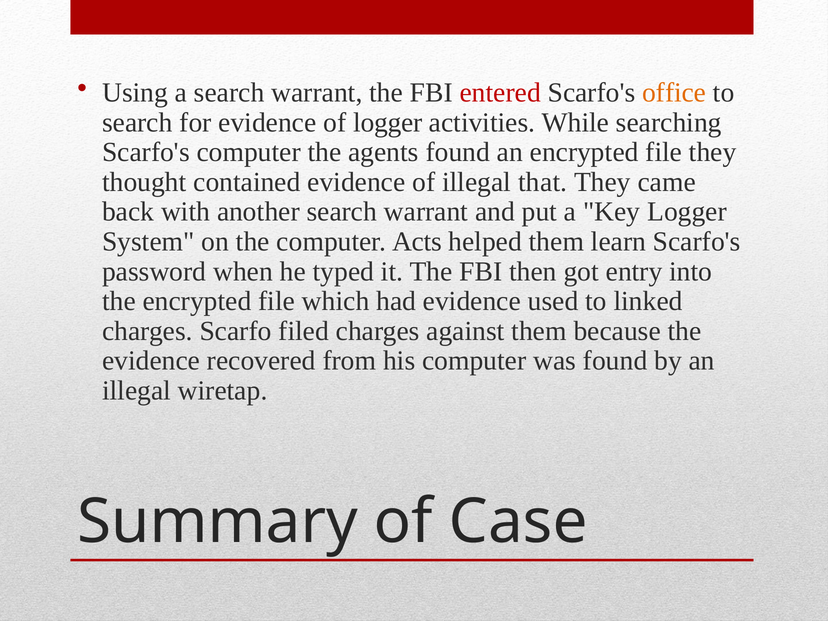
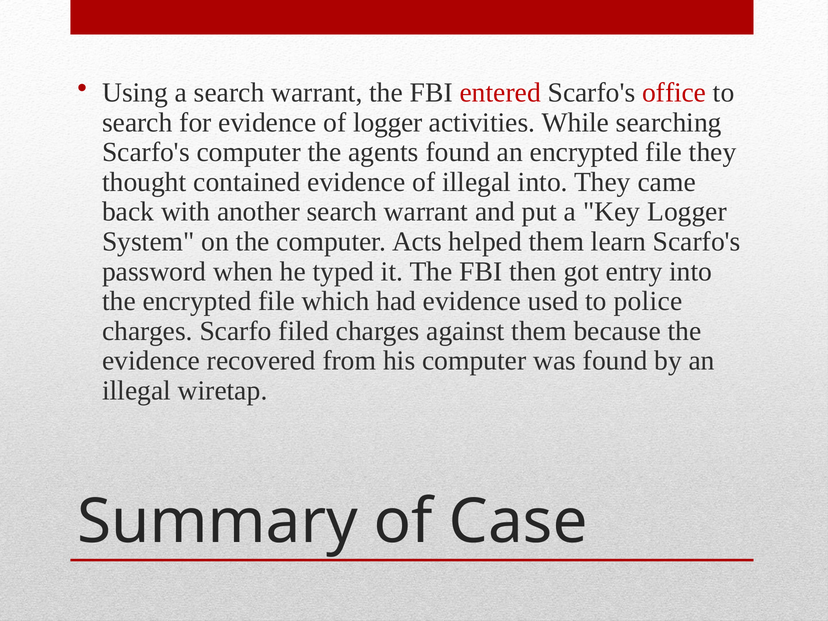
office colour: orange -> red (674, 93)
illegal that: that -> into (543, 182)
linked: linked -> police (648, 301)
